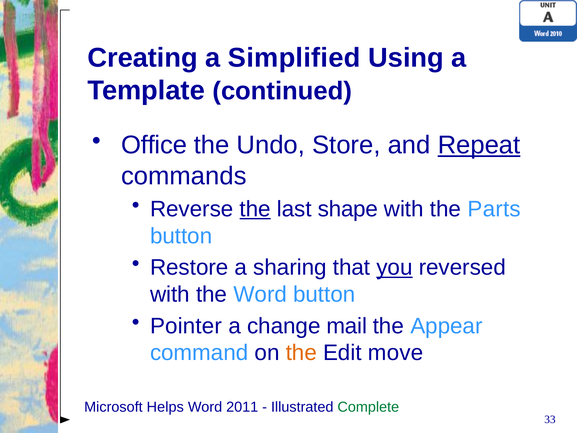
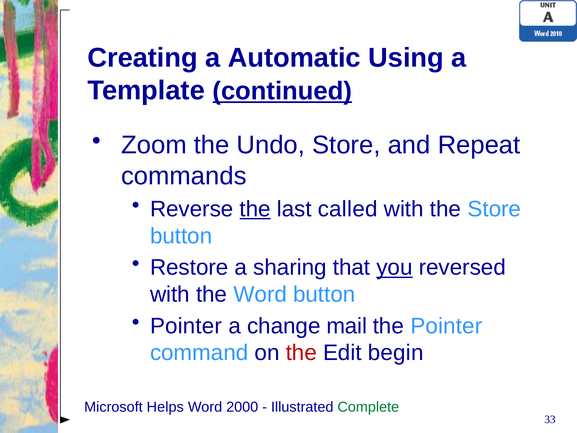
Simplified: Simplified -> Automatic (294, 58)
continued underline: none -> present (282, 91)
Office: Office -> Zoom (154, 145)
Repeat underline: present -> none (479, 145)
shape: shape -> called (348, 209)
the Parts: Parts -> Store (494, 209)
the Appear: Appear -> Pointer (446, 326)
the colour: orange -> red (301, 353)
move: move -> begin (396, 353)
2011: 2011 -> 2000 (242, 407)
